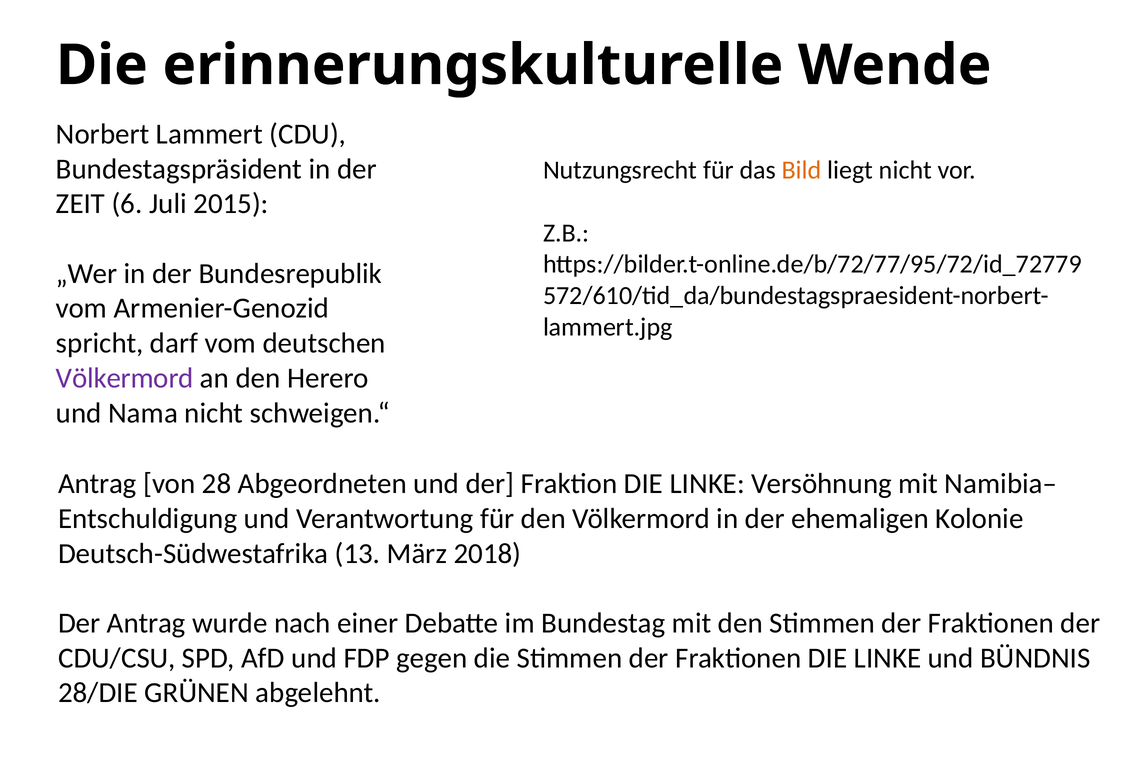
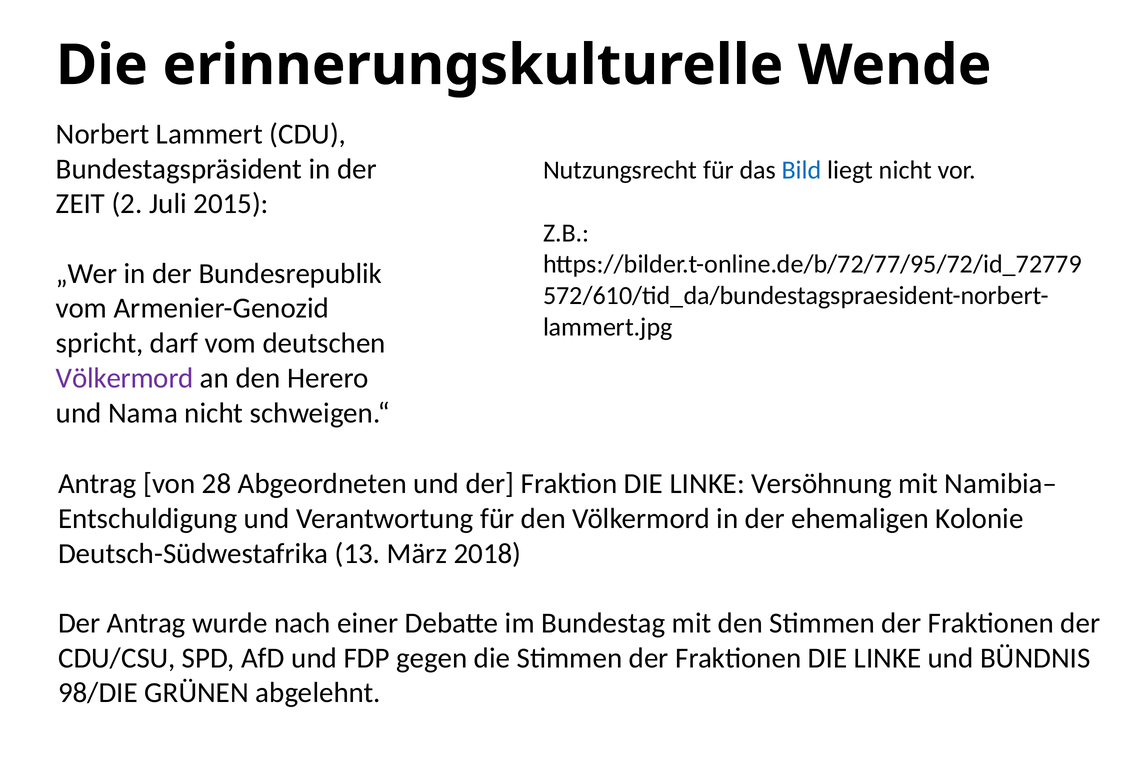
Bild colour: orange -> blue (802, 170)
6: 6 -> 2 (127, 204)
28/DIE: 28/DIE -> 98/DIE (98, 692)
